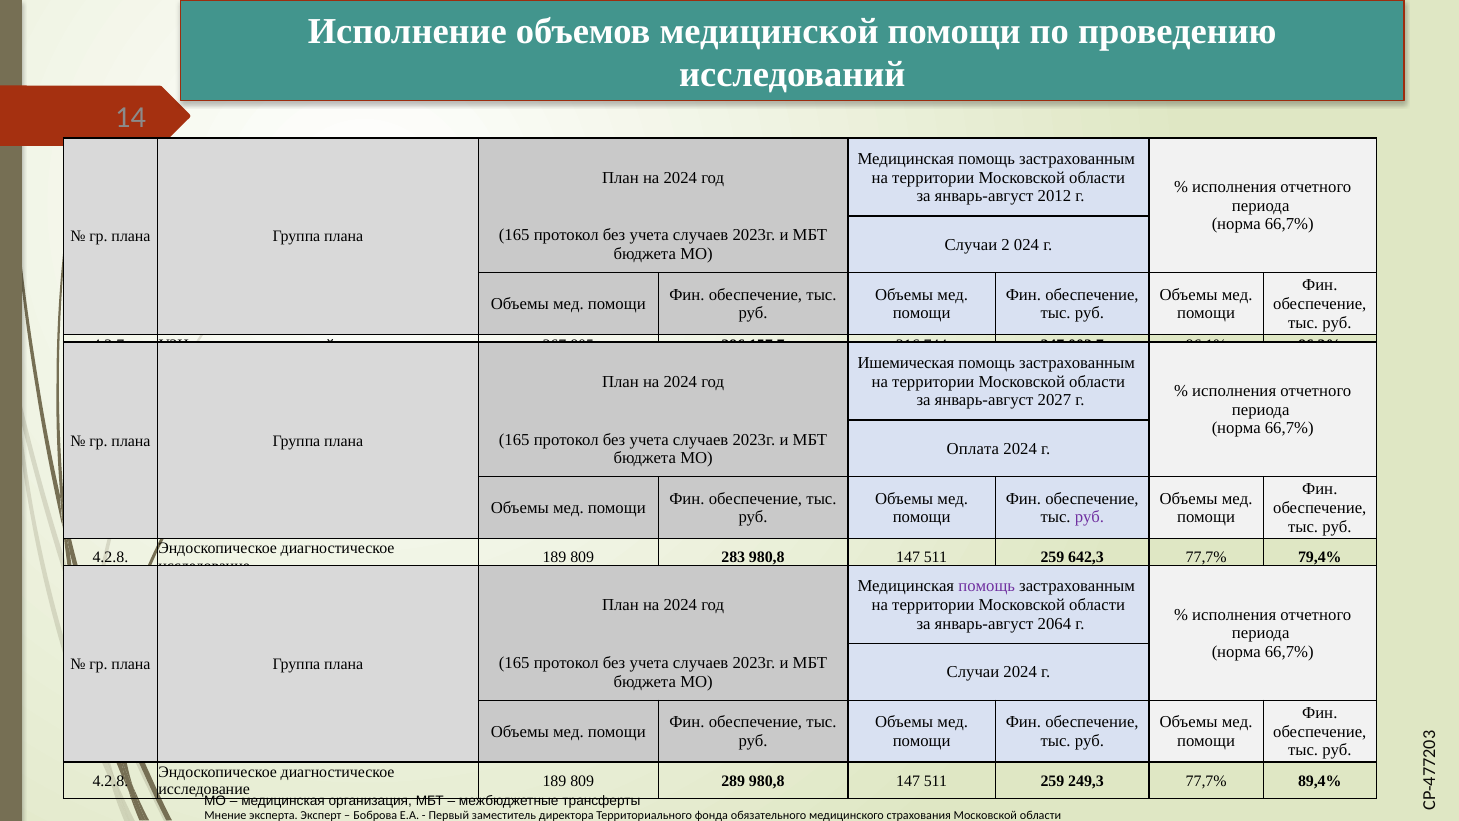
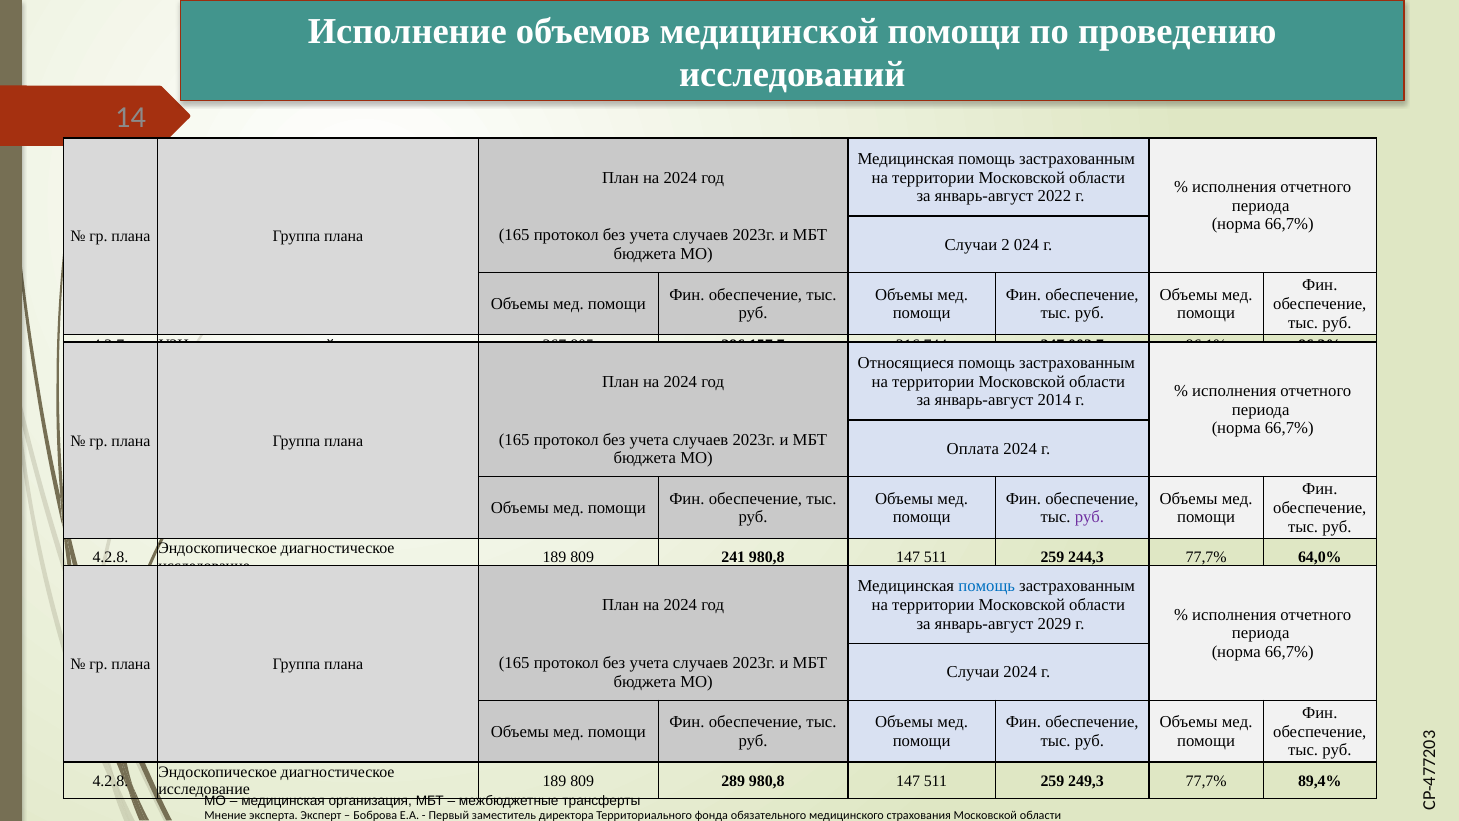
2012: 2012 -> 2022 (1054, 196)
Ишемическая: Ишемическая -> Относящиеся (906, 363)
2027: 2027 -> 2014 (1054, 400)
283: 283 -> 241 (733, 557)
642,3: 642,3 -> 244,3 (1086, 557)
79,4%: 79,4% -> 64,0% (1320, 557)
помощь colour: purple -> blue (987, 586)
2064: 2064 -> 2029 (1054, 623)
